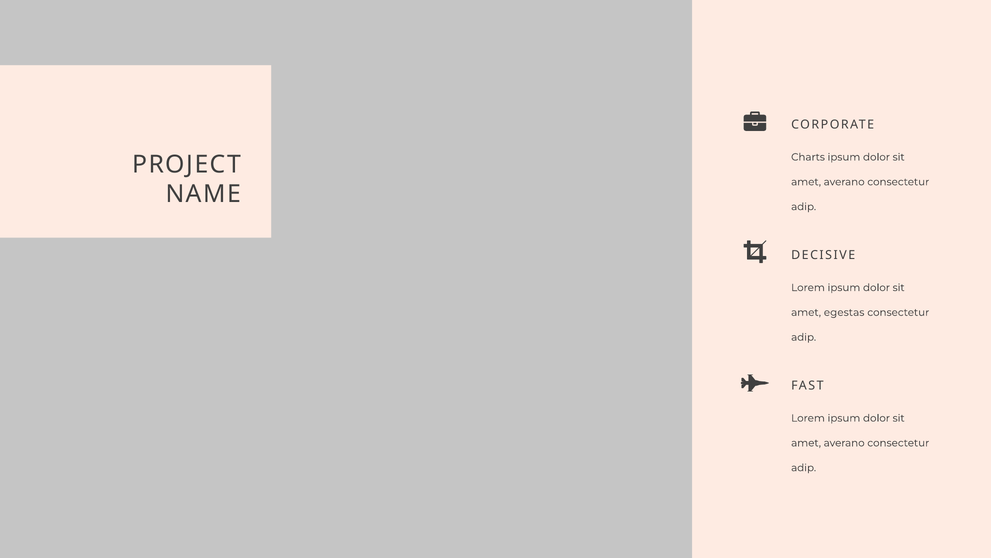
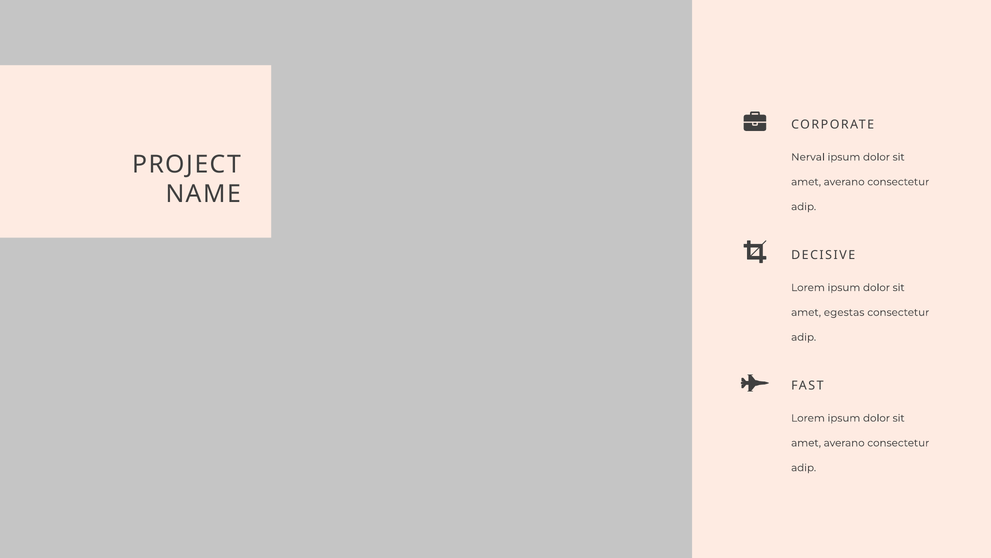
Charts: Charts -> Nerval (808, 157)
